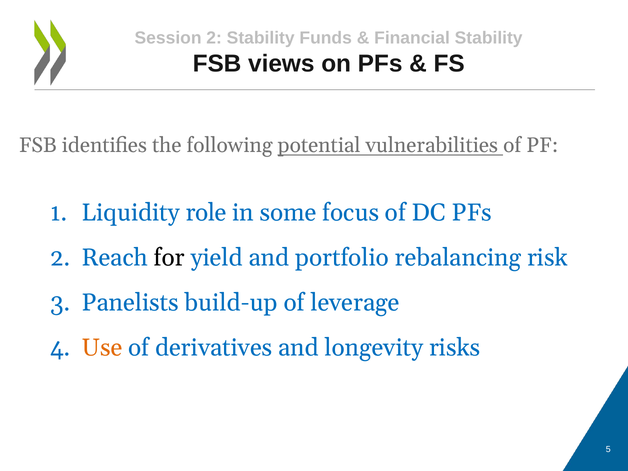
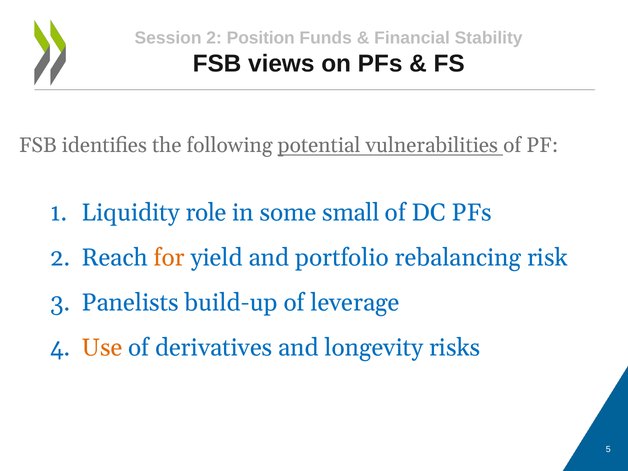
2 Stability: Stability -> Position (261, 38)
focus: focus -> small (351, 213)
for colour: black -> orange (169, 258)
